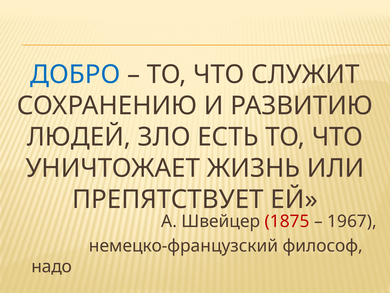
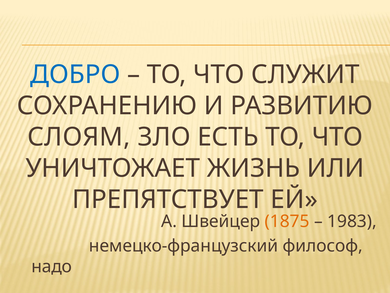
ЛЮДЕЙ: ЛЮДЕЙ -> СЛОЯМ (79, 137)
1875 colour: red -> orange (287, 221)
1967: 1967 -> 1983 (352, 221)
